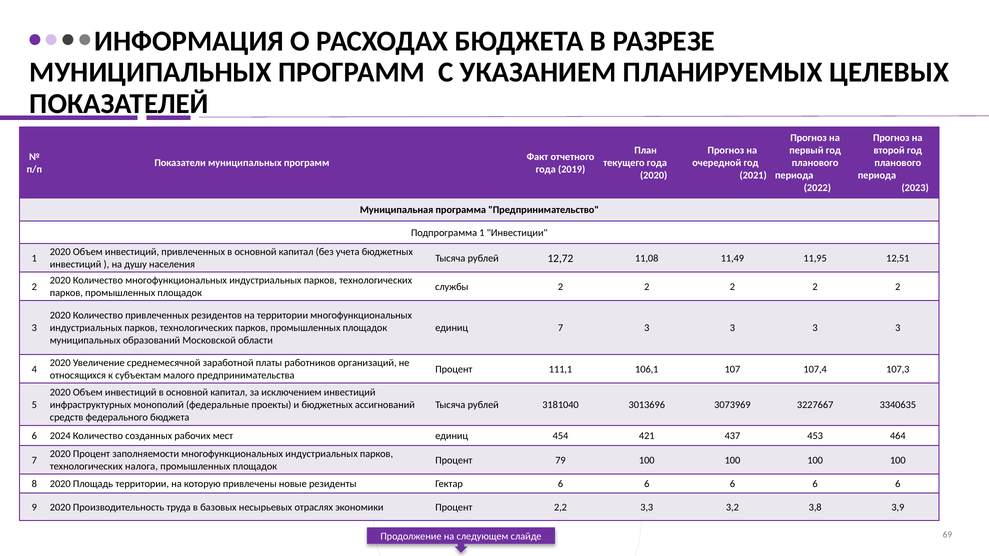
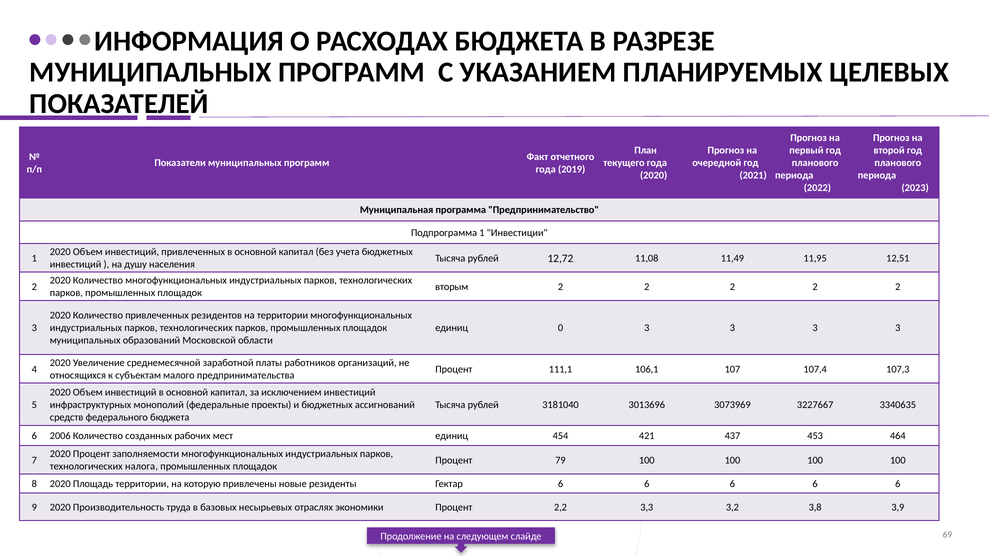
службы: службы -> вторым (452, 287)
единиц 7: 7 -> 0 (560, 328)
2024: 2024 -> 2006 (60, 436)
